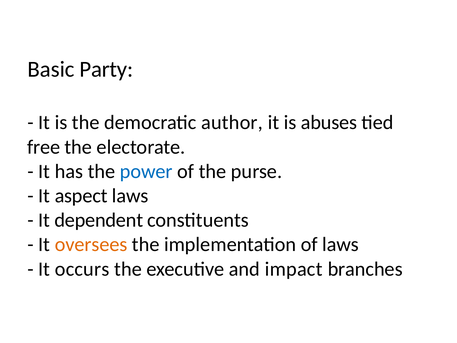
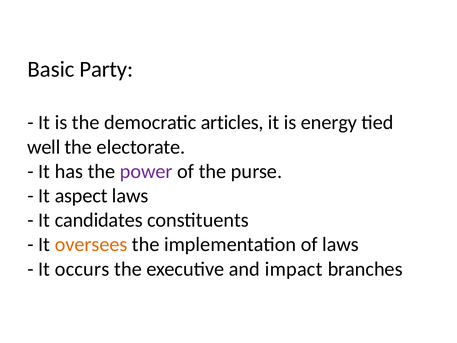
author: author -> articles (232, 122)
abuses: abuses -> energy (329, 122)
free: free -> well (44, 147)
power colour: blue -> purple (146, 171)
dependent: dependent -> candidates (99, 220)
